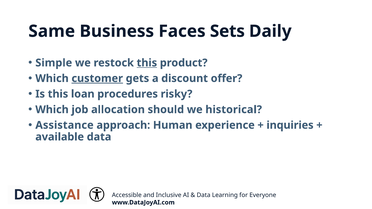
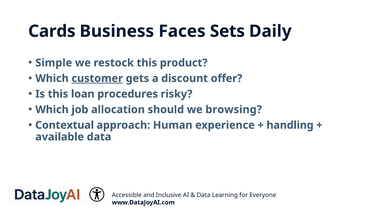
Same: Same -> Cards (52, 31)
this underline: present -> none (147, 63)
historical: historical -> browsing (234, 110)
Assistance: Assistance -> Contextual (65, 125)
inquiries: inquiries -> handling (290, 125)
